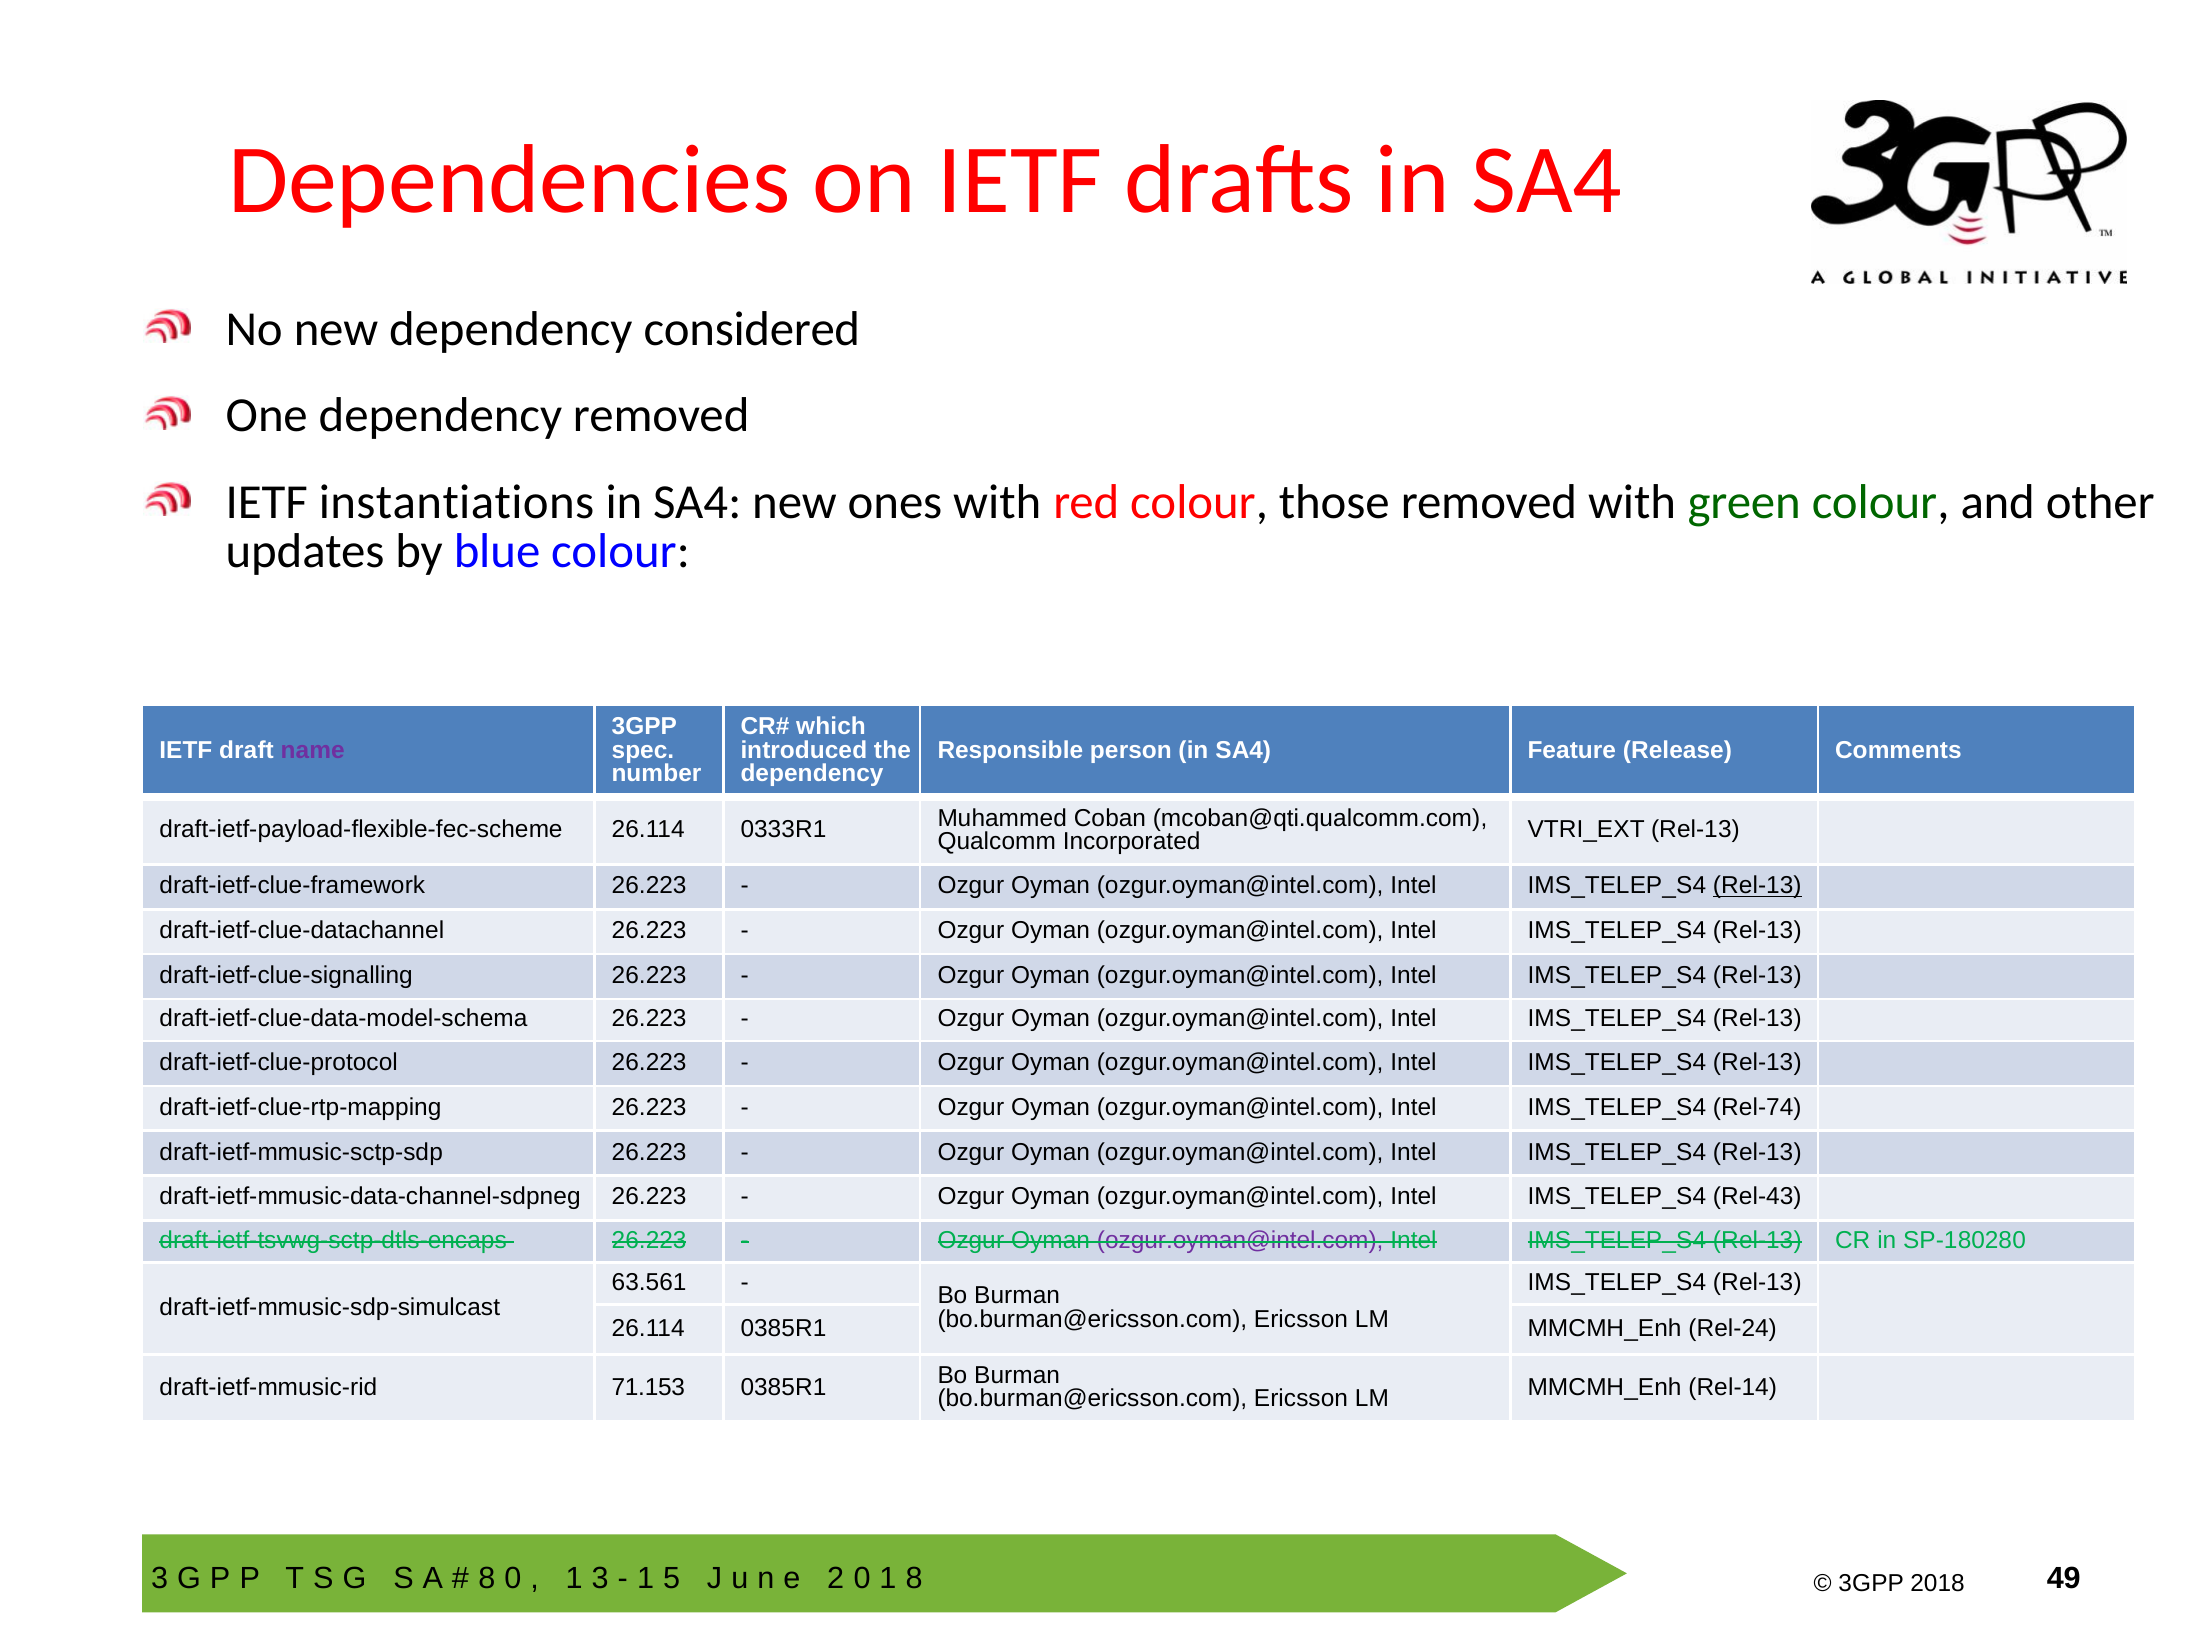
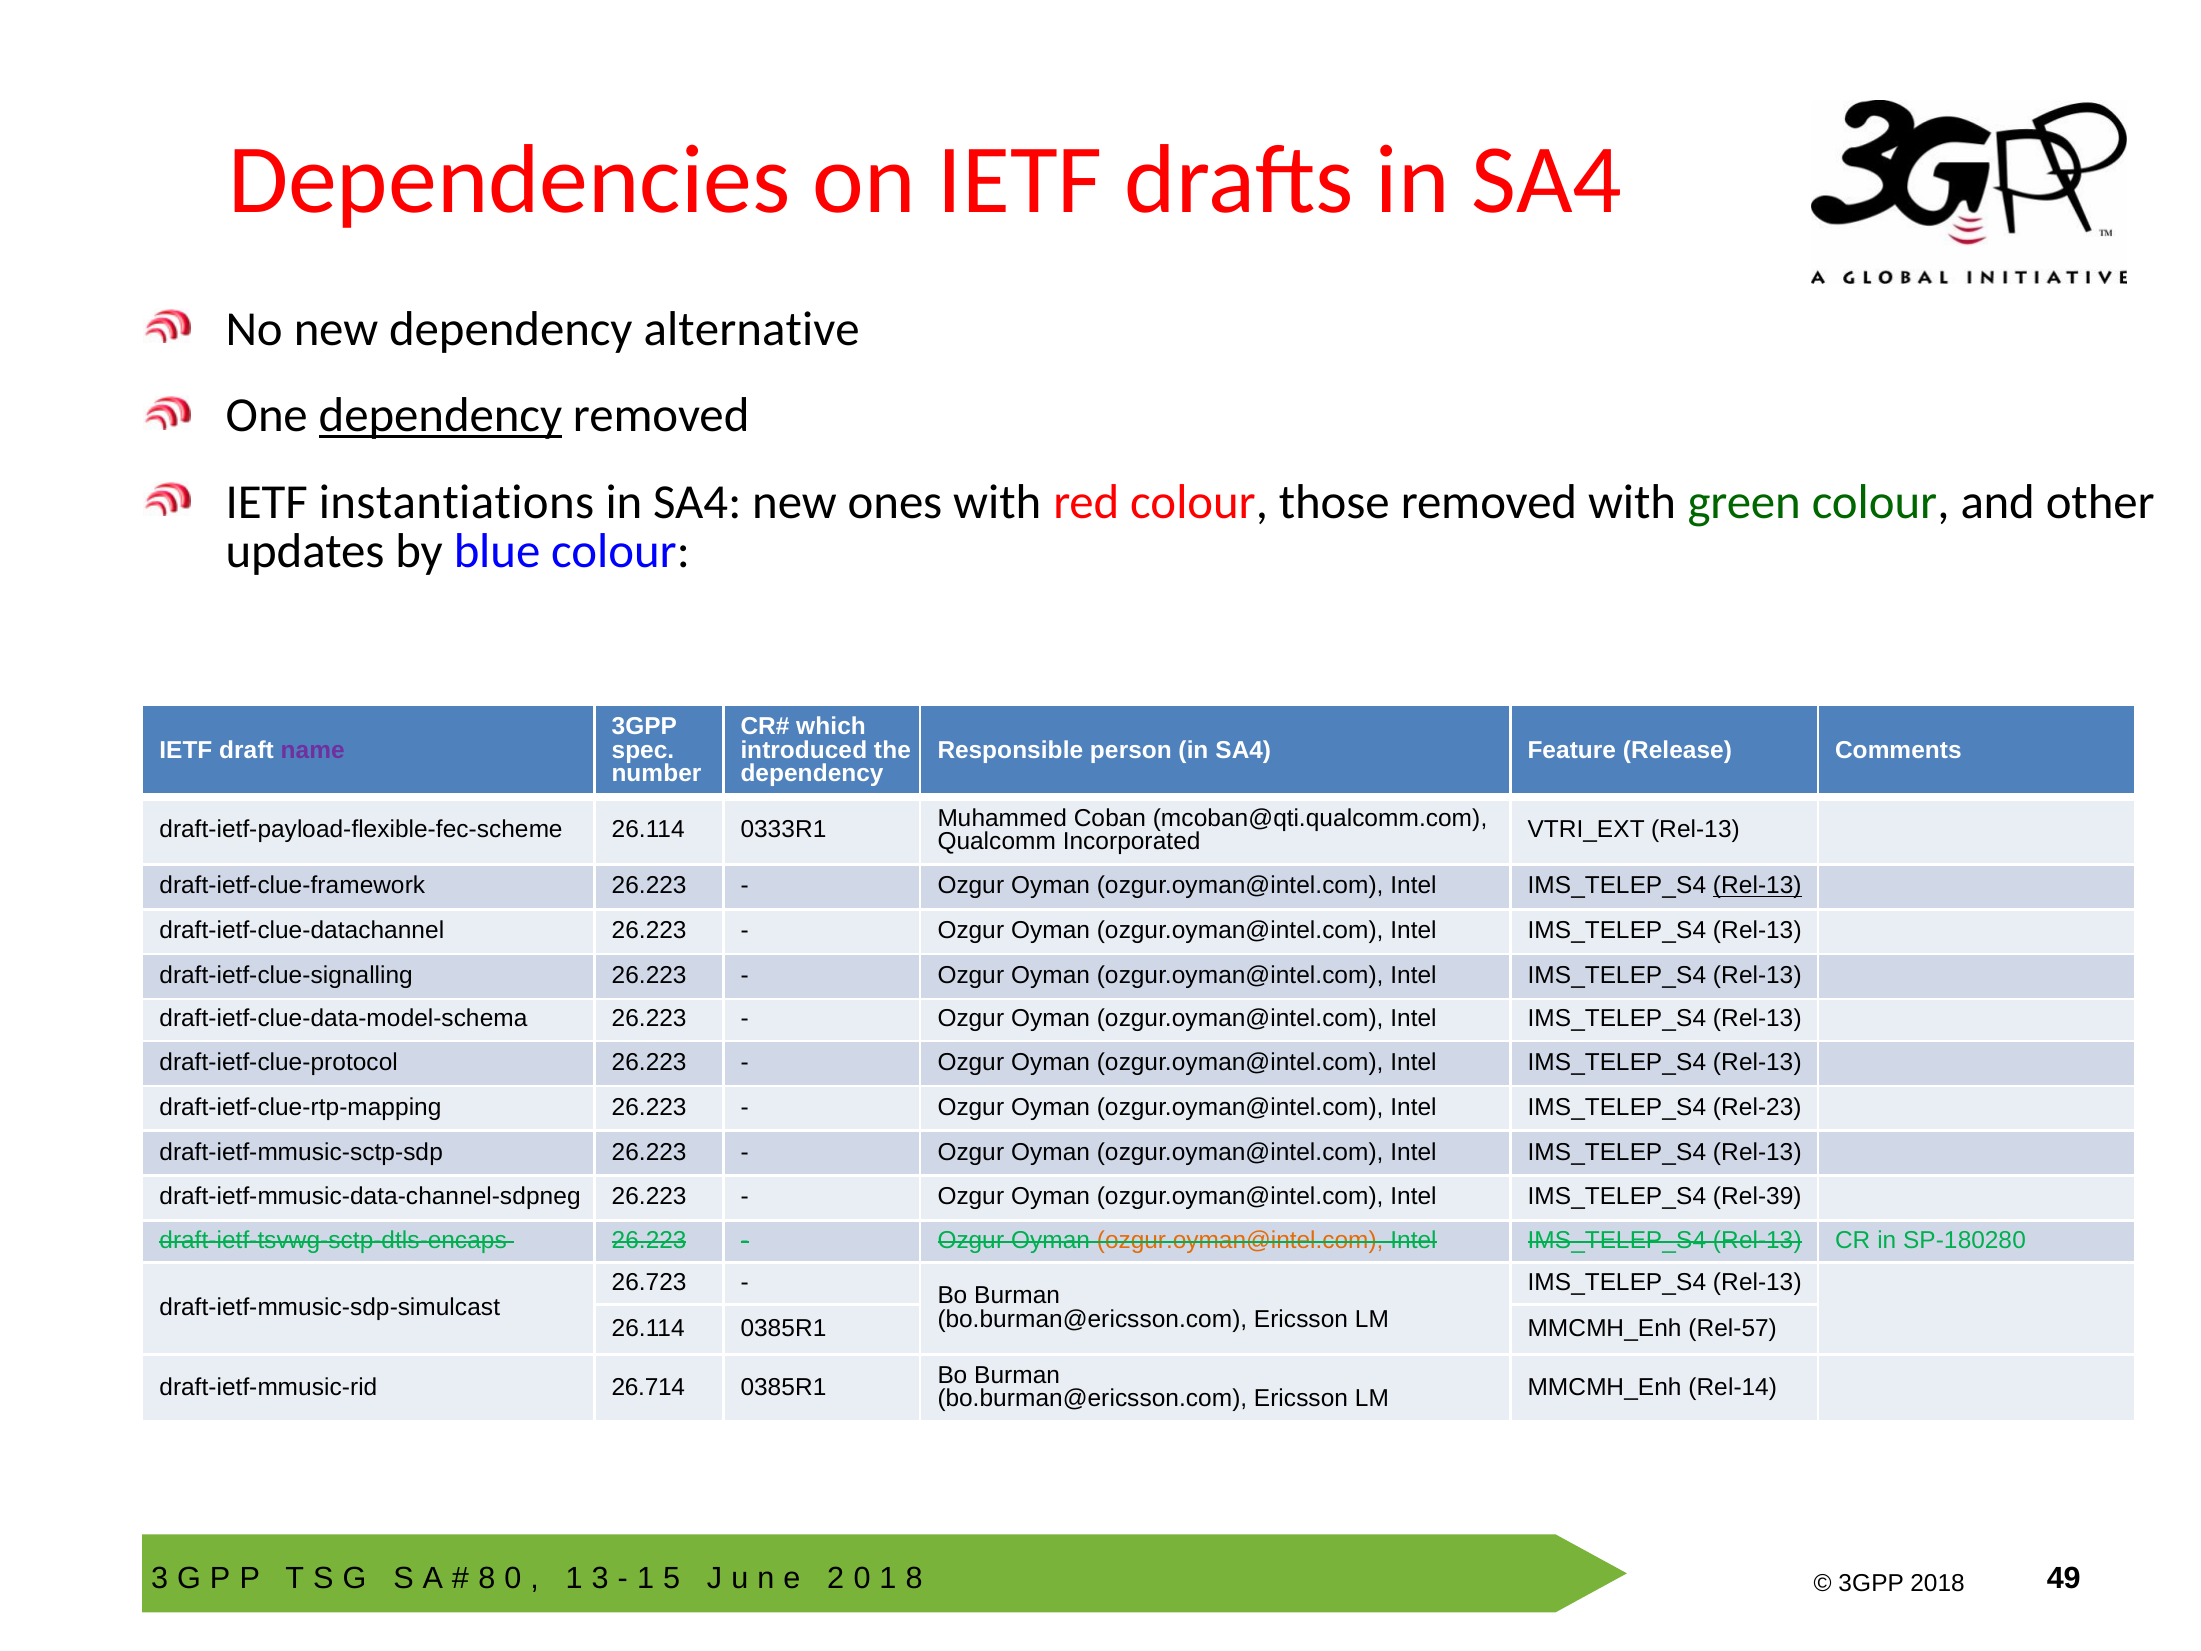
considered: considered -> alternative (752, 329)
dependency underline: none -> present (440, 415)
Rel-74: Rel-74 -> Rel-23 (1757, 1107)
Rel-43: Rel-43 -> Rel-39 (1757, 1197)
ozgur.oyman@intel.com colour: purple -> orange (1240, 1240)
63.561: 63.561 -> 26.723 (649, 1282)
Rel-24: Rel-24 -> Rel-57 (1733, 1328)
71.153: 71.153 -> 26.714 (648, 1387)
